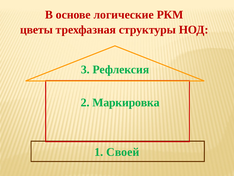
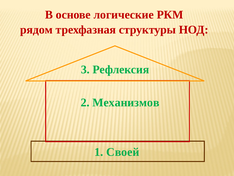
цветы: цветы -> рядом (36, 30)
Маркировка: Маркировка -> Механизмов (126, 102)
